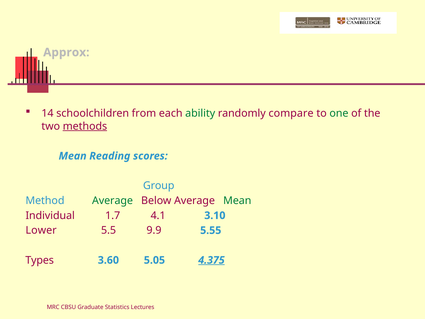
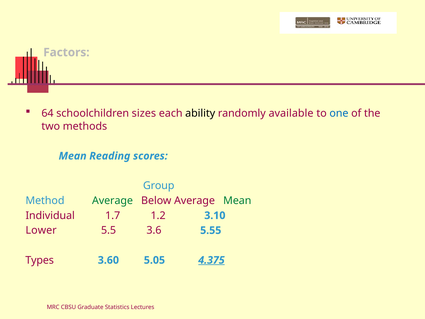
Approx: Approx -> Factors (66, 52)
14: 14 -> 64 (48, 113)
from: from -> sizes (144, 113)
ability colour: green -> black (200, 113)
compare: compare -> available (291, 113)
one colour: green -> blue (339, 113)
methods underline: present -> none (85, 126)
4.1: 4.1 -> 1.2 (158, 215)
9.9: 9.9 -> 3.6 (154, 230)
